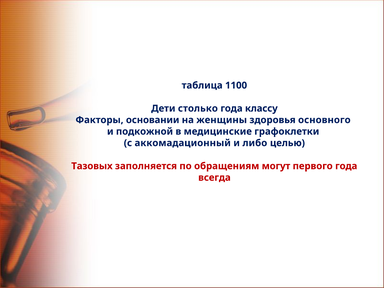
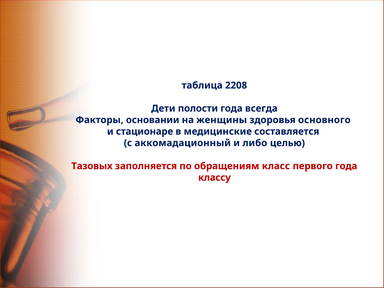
1100: 1100 -> 2208 (236, 85)
столько: столько -> полости (198, 108)
классу: классу -> всегда (261, 108)
подкожной: подкожной -> стационаре (145, 131)
графоклетки: графоклетки -> составляется (287, 131)
могут: могут -> класс (276, 166)
всегда: всегда -> классу (214, 178)
